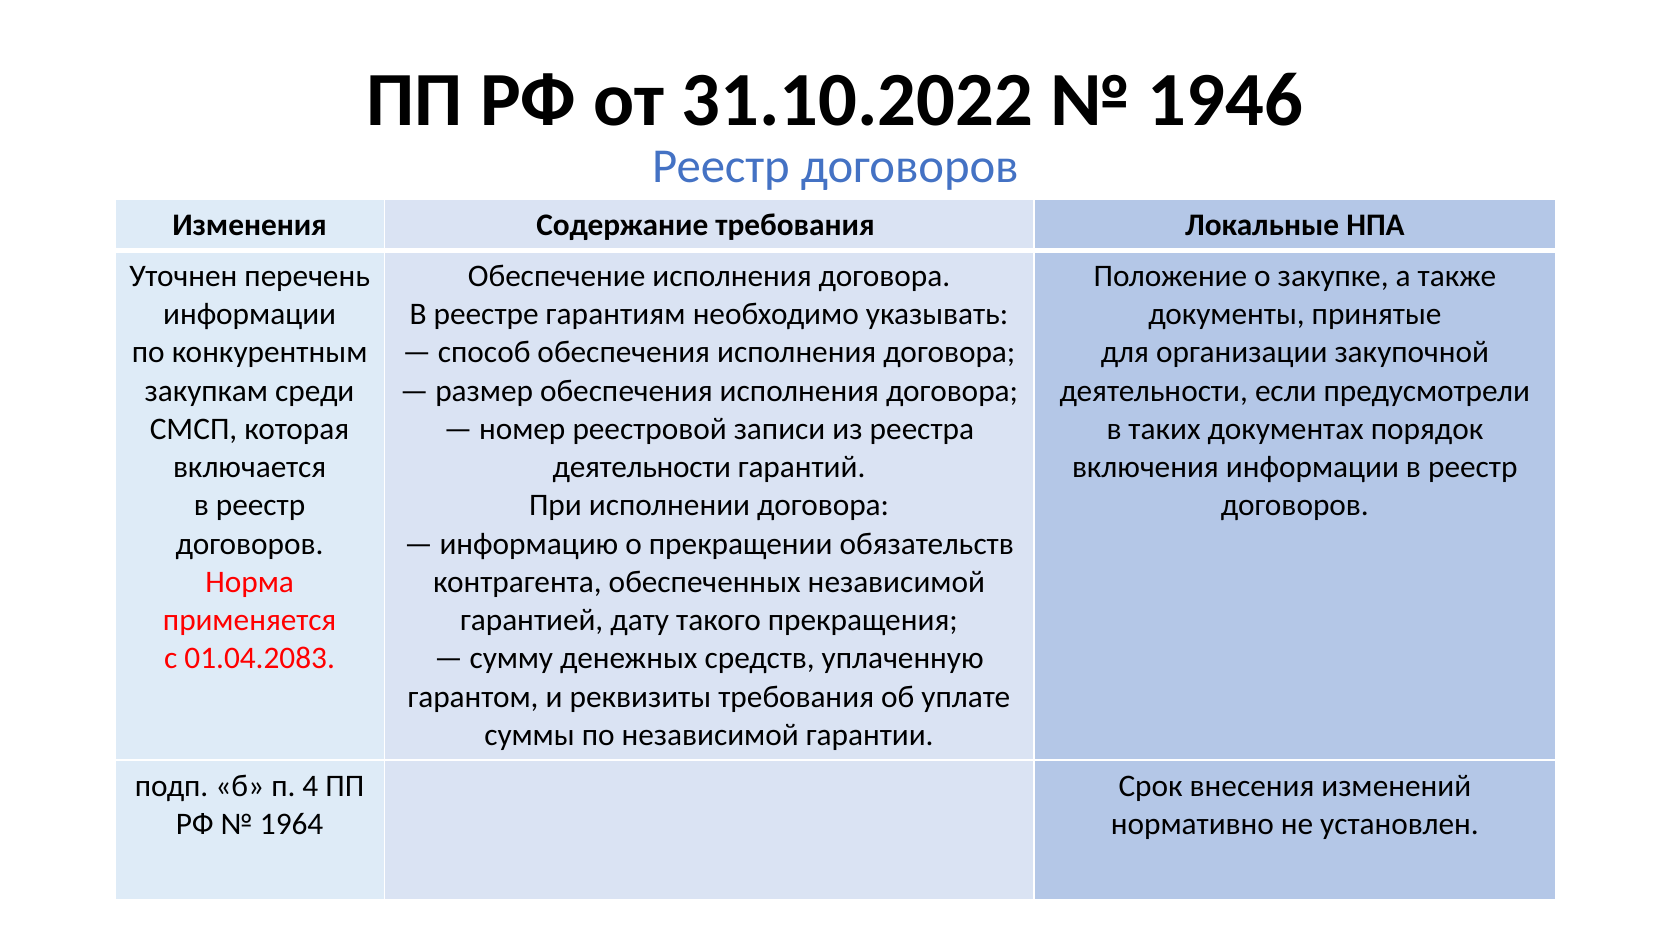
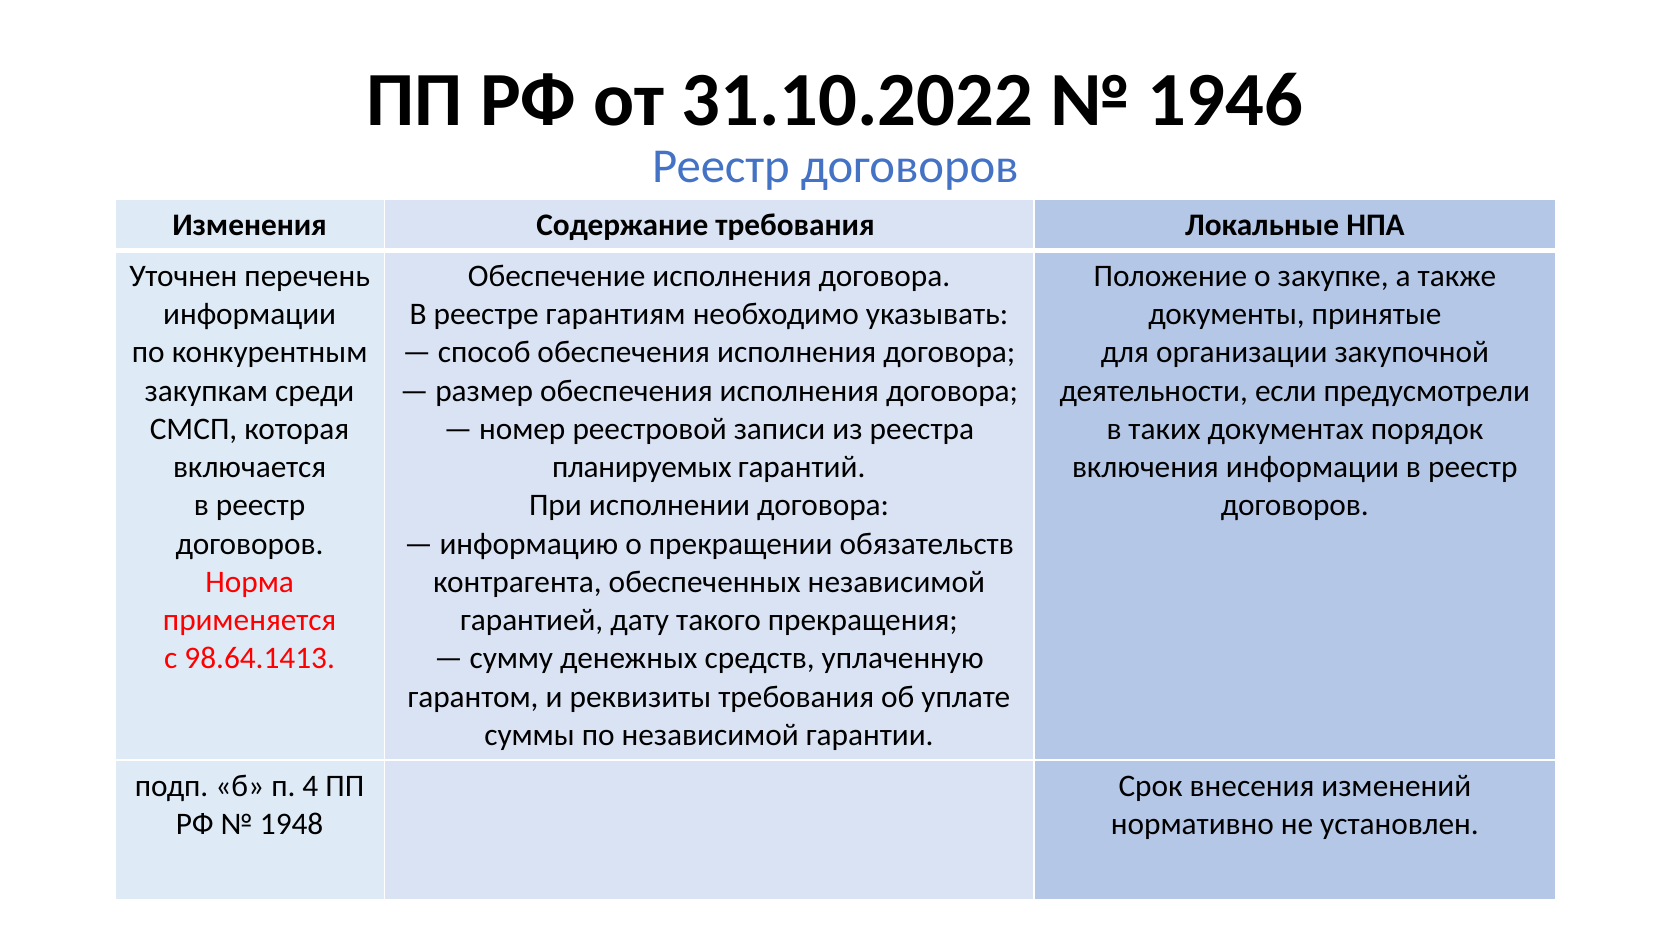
деятельности: деятельности -> планируемых (642, 467)
01.04.2083: 01.04.2083 -> 98.64.1413 (260, 658)
1964: 1964 -> 1948 (292, 824)
